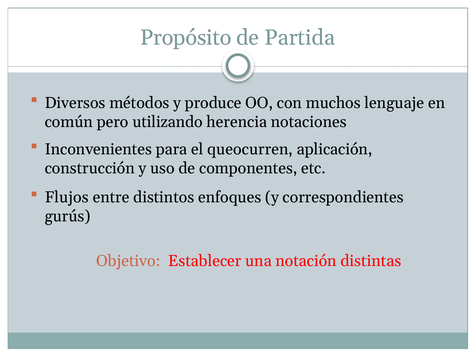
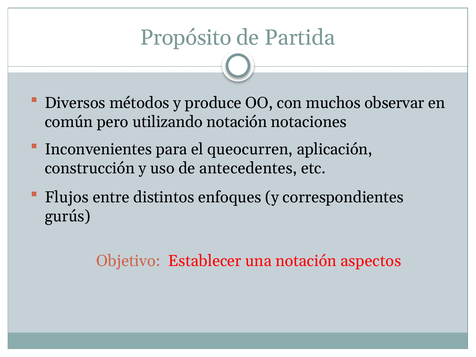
lenguaje: lenguaje -> observar (394, 103)
utilizando herencia: herencia -> notación (237, 122)
componentes: componentes -> antecedentes (248, 168)
distintas: distintas -> aspectos (371, 261)
